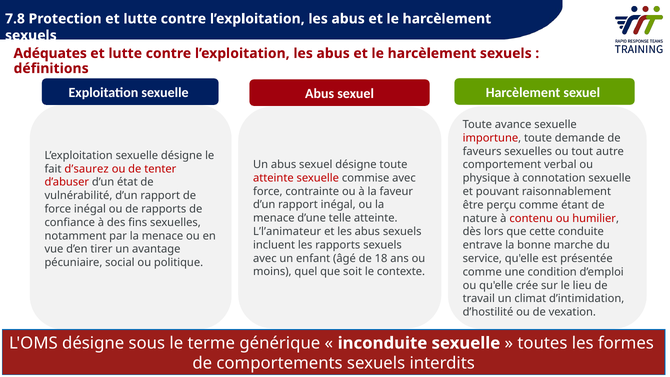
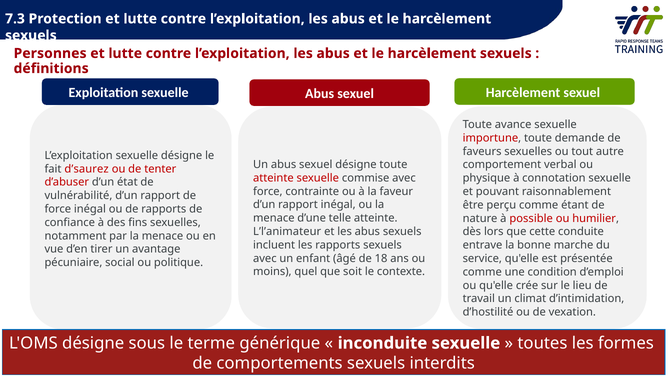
7.8: 7.8 -> 7.3 (15, 19)
Adéquates: Adéquates -> Personnes (50, 53)
contenu: contenu -> possible (531, 218)
